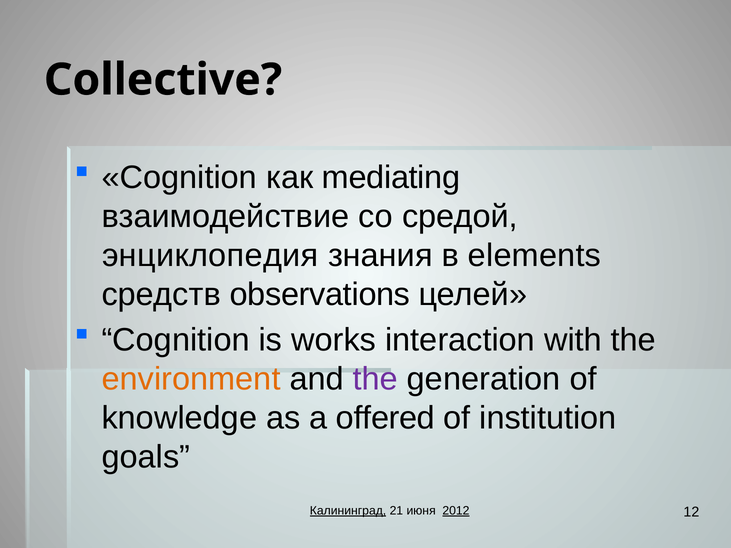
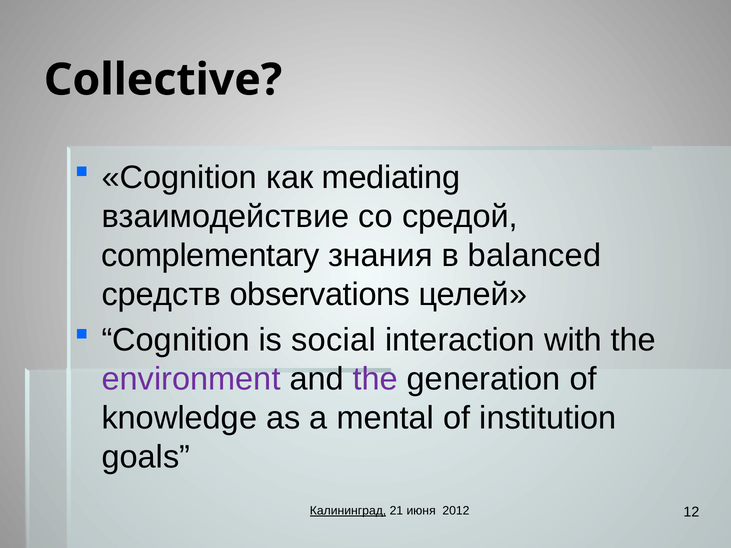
энциклопедия: энциклопедия -> complementary (210, 256)
elements: elements -> balanced (534, 256)
works: works -> social (334, 340)
environment colour: orange -> purple (191, 379)
offered: offered -> mental (385, 418)
2012 underline: present -> none (456, 511)
